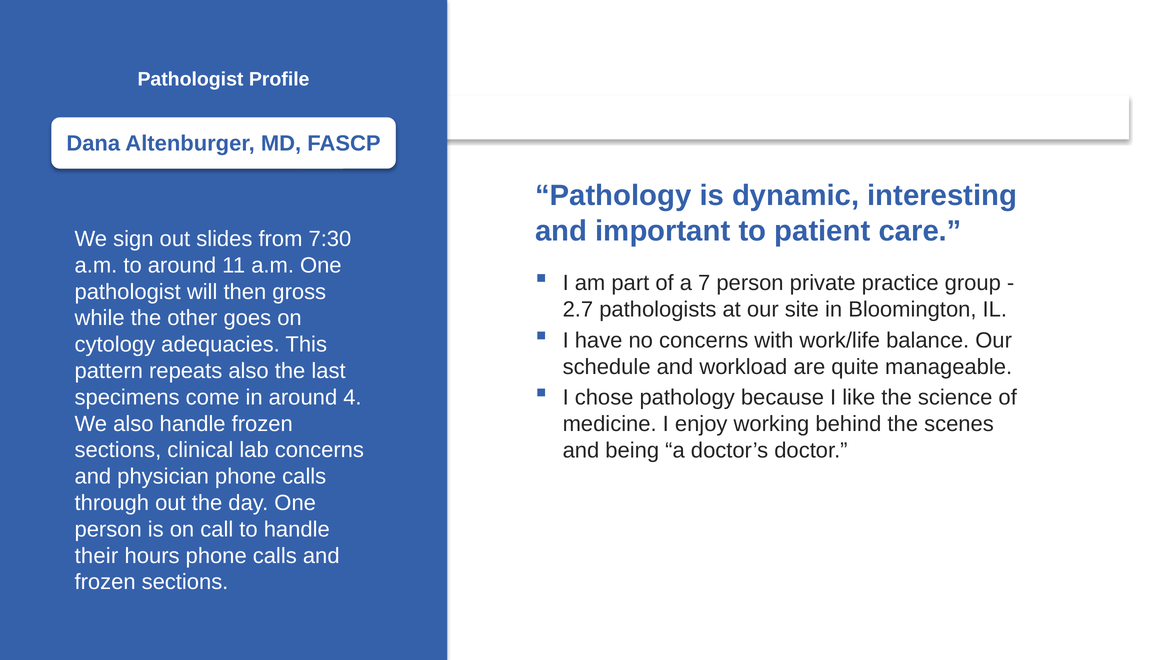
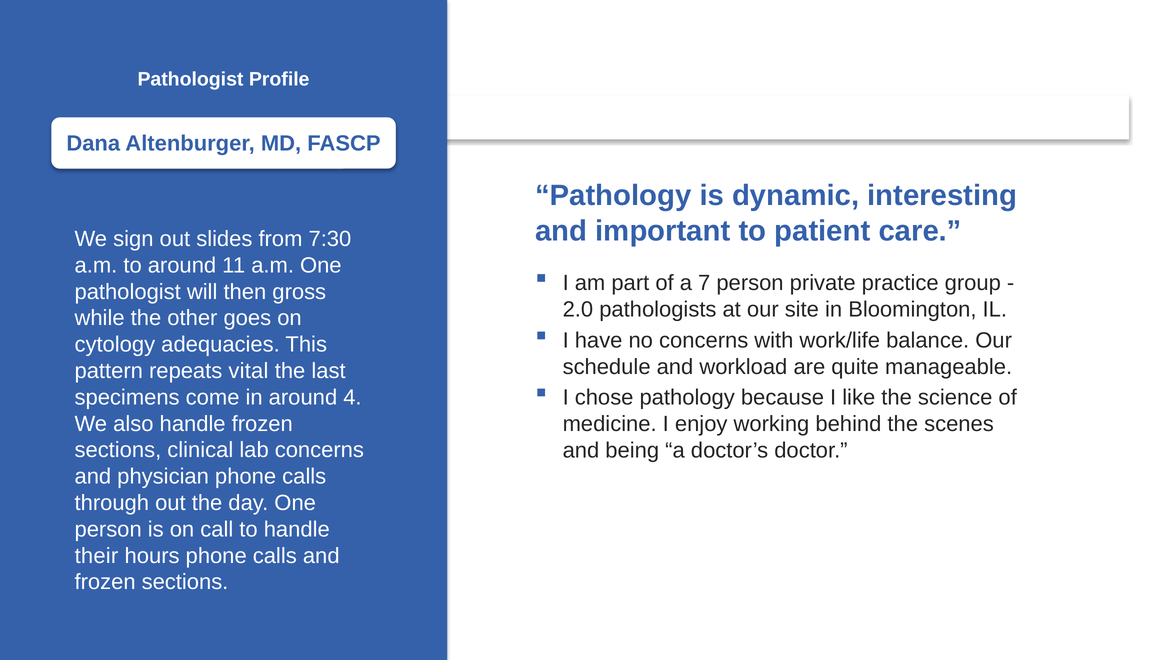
2.7: 2.7 -> 2.0 (578, 309)
repeats also: also -> vital (248, 371)
